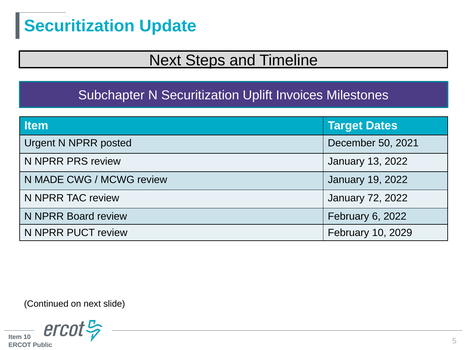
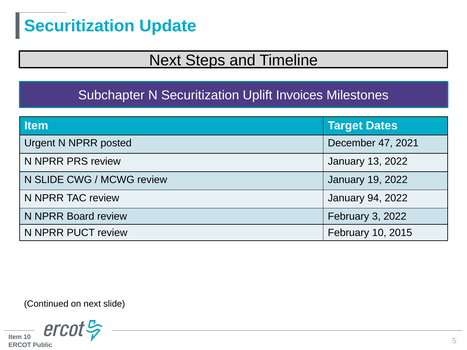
50: 50 -> 47 (386, 143)
N MADE: MADE -> SLIDE (49, 180)
72: 72 -> 94 (375, 198)
6: 6 -> 3 (376, 217)
2029: 2029 -> 2015 (401, 233)
